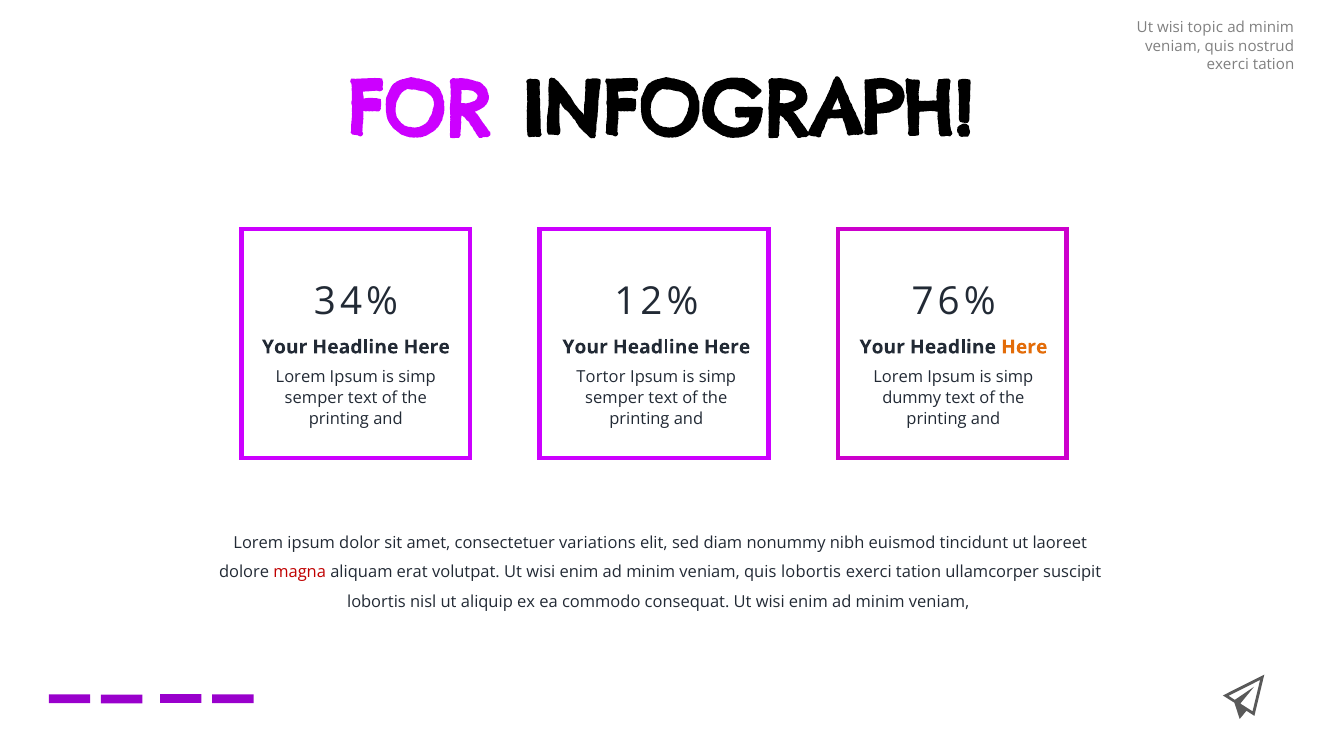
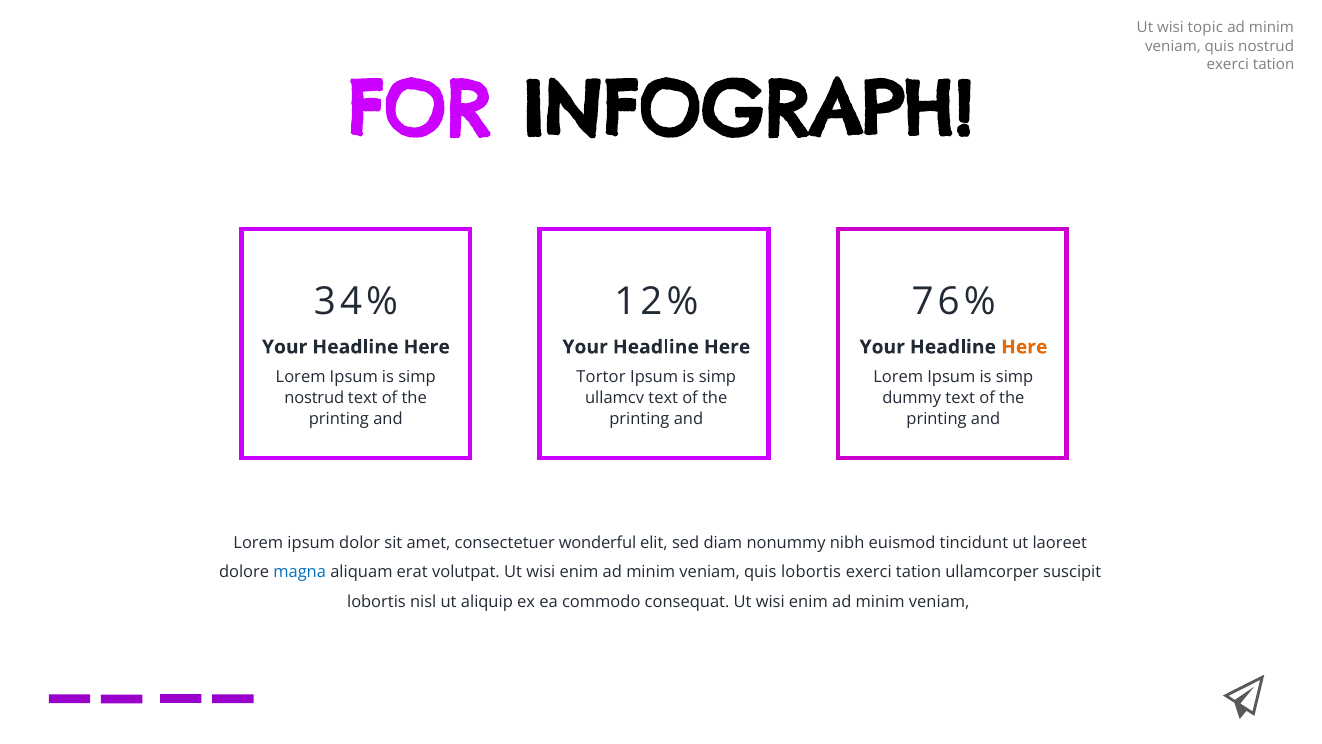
semper: semper -> nostrud (314, 398)
semper: semper -> ullamcv (615, 398)
variations: variations -> wonderful (598, 542)
magna colour: red -> blue (300, 572)
